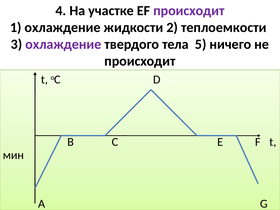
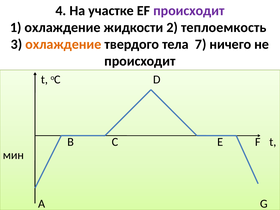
теплоемкости: теплоемкости -> теплоемкость (224, 28)
охлаждение colour: purple -> orange (63, 44)
5: 5 -> 7 (201, 44)
